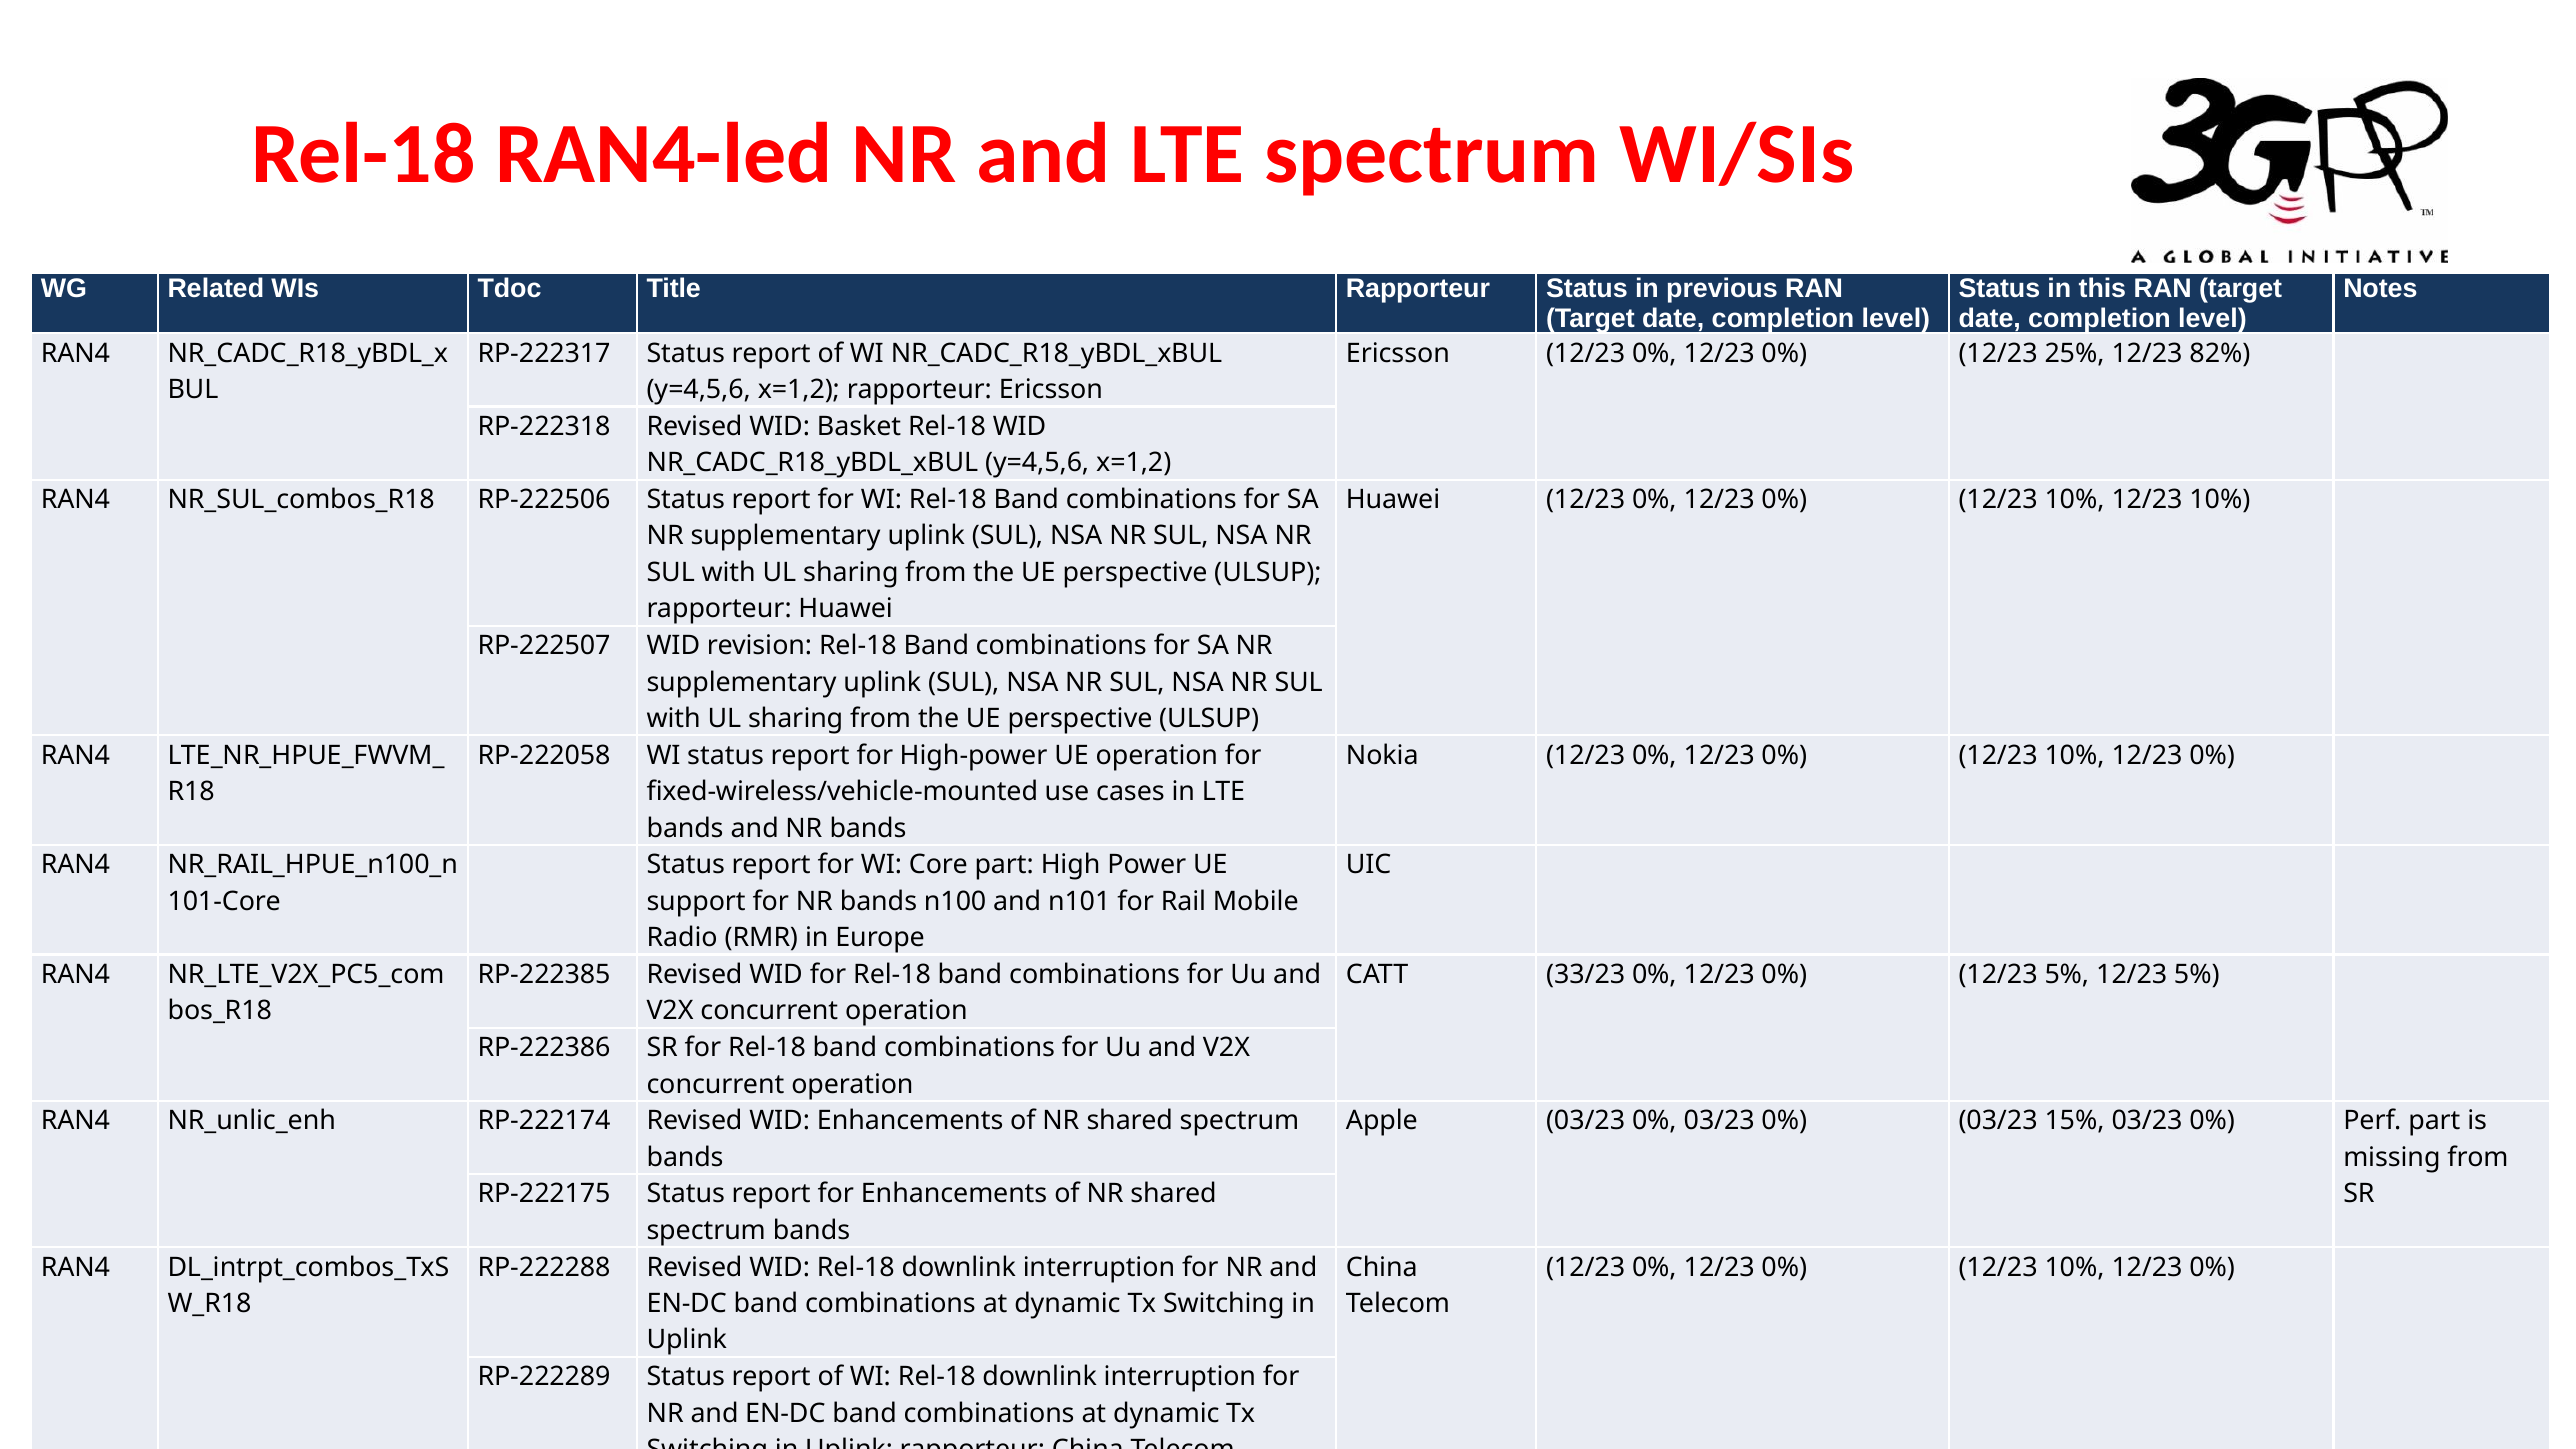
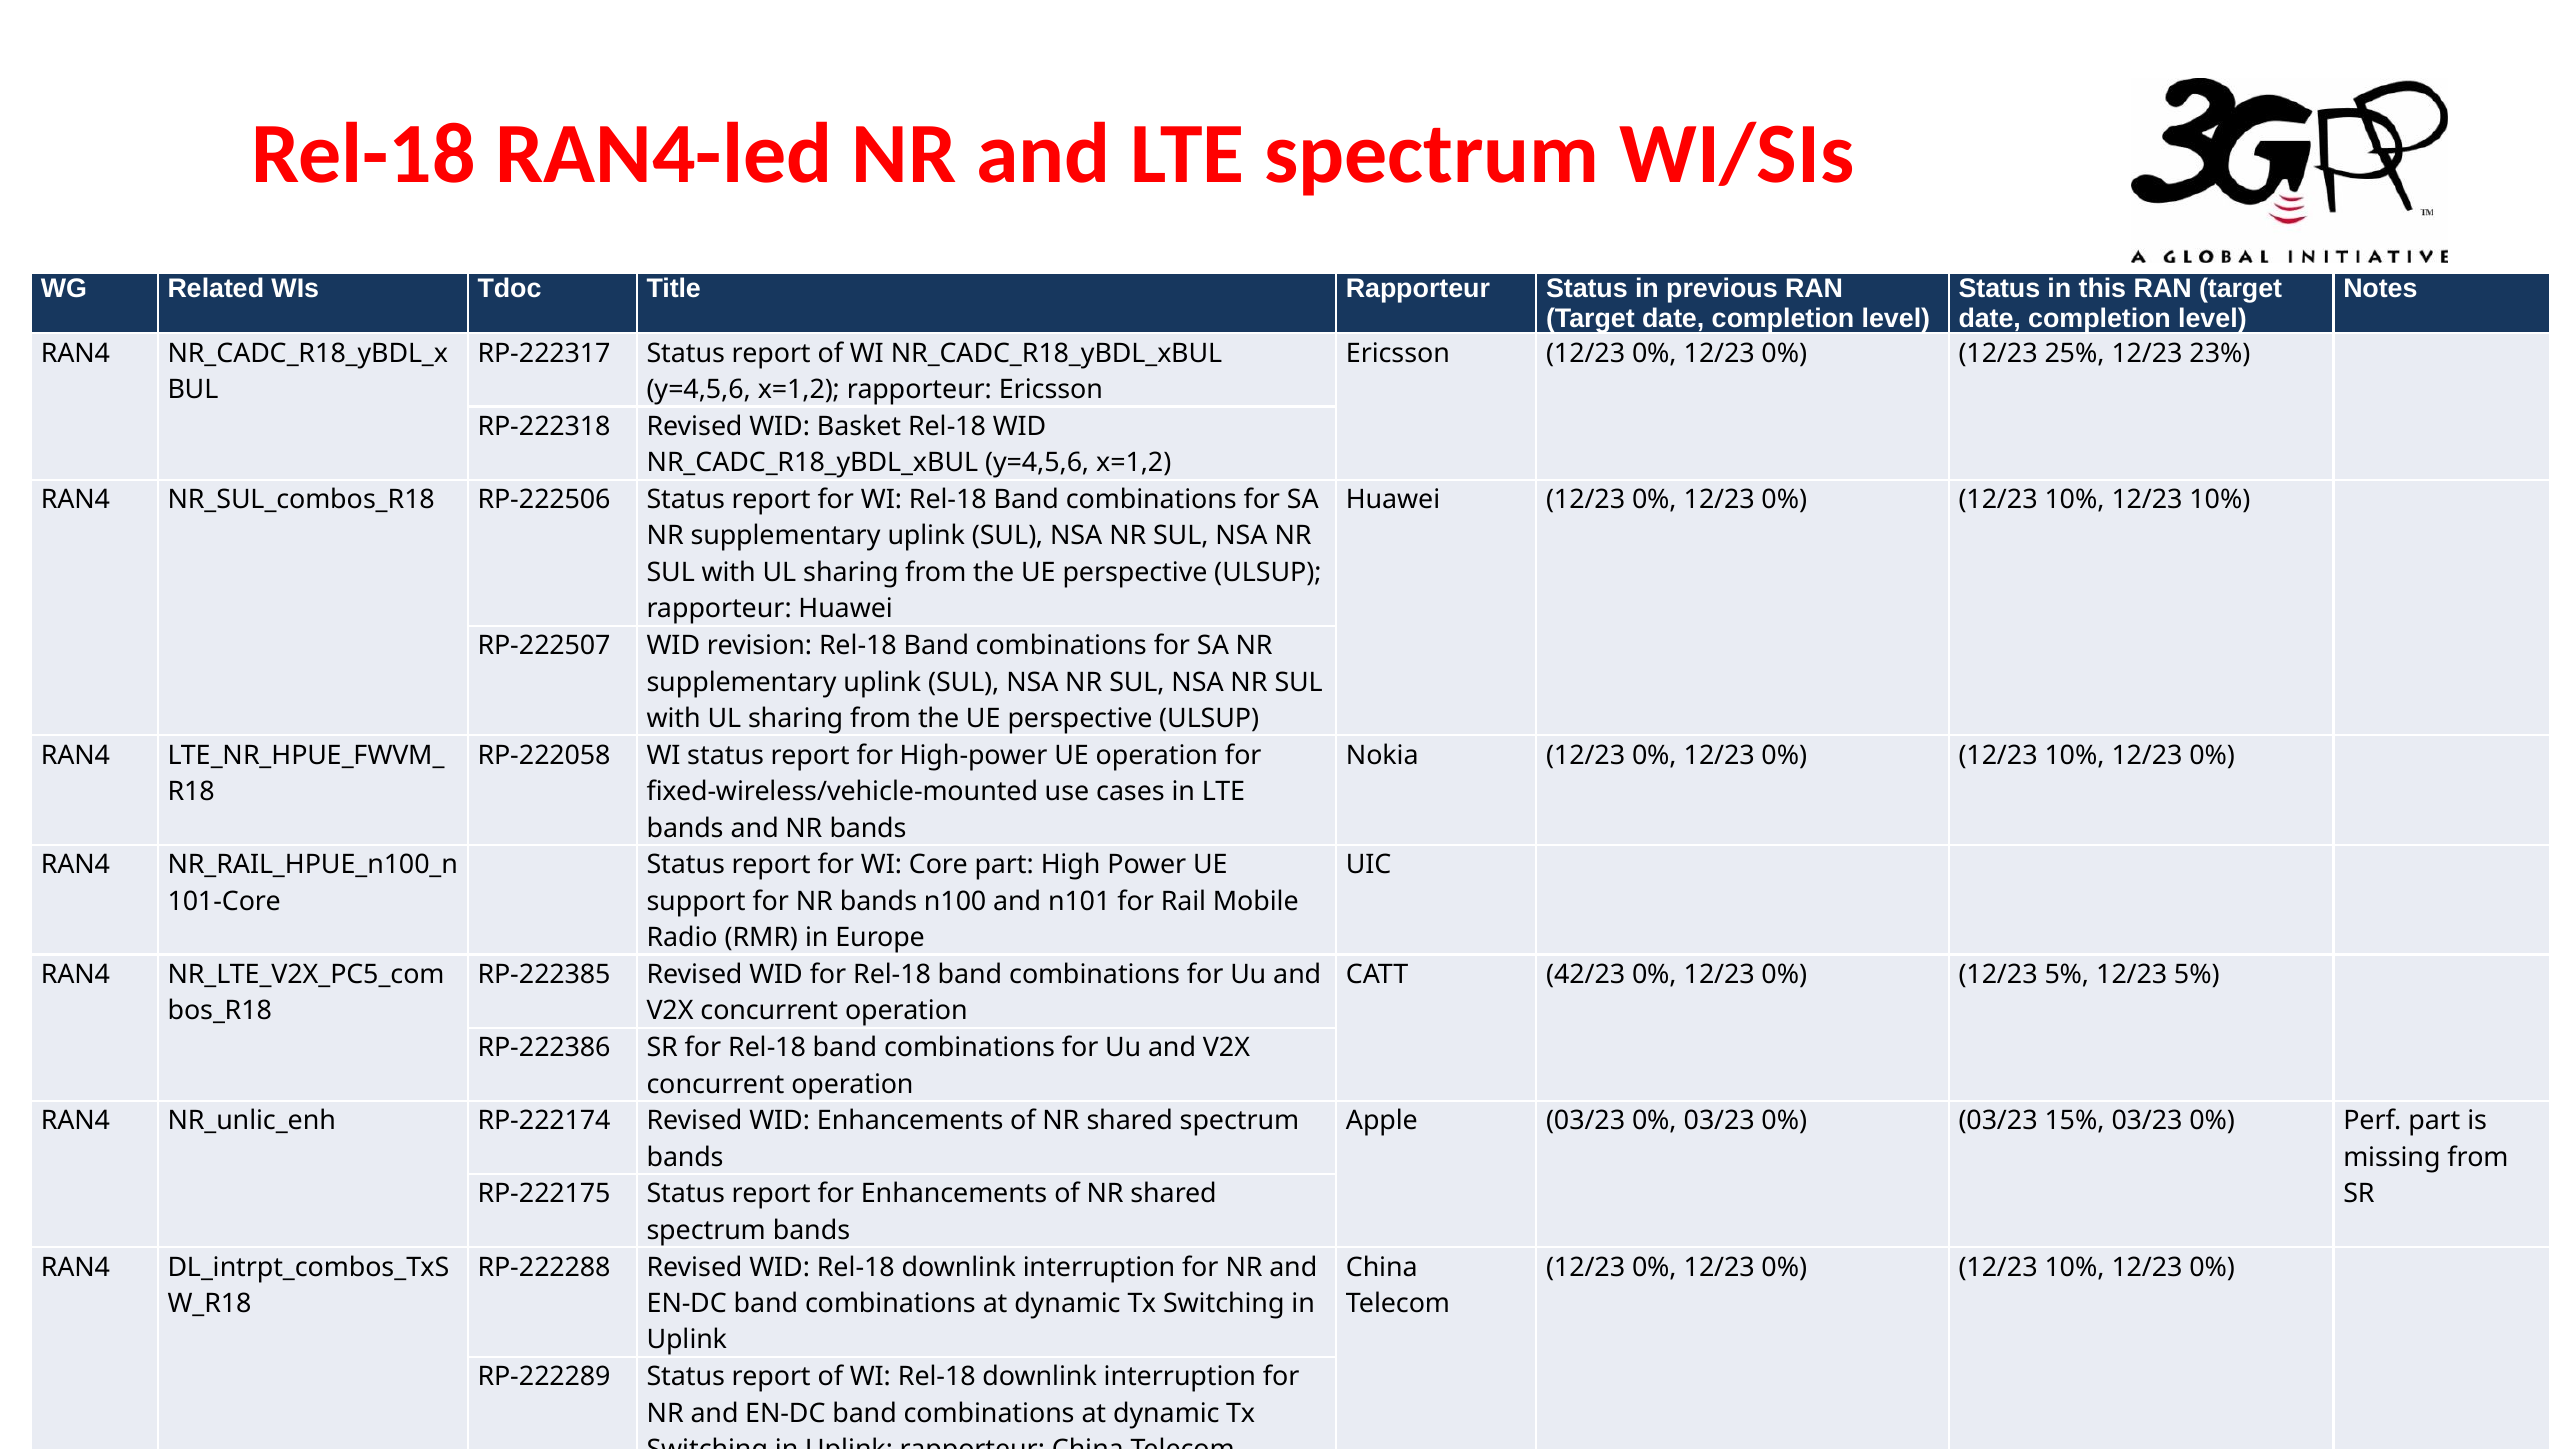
82%: 82% -> 23% (2220, 353)
33/23: 33/23 -> 42/23 (1586, 975)
